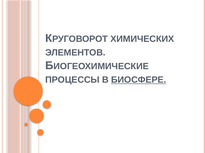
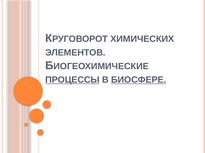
ПРОЦЕССЫ underline: none -> present (72, 80)
